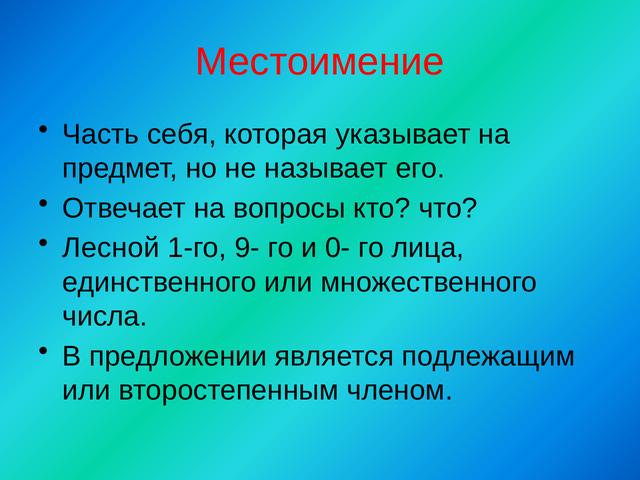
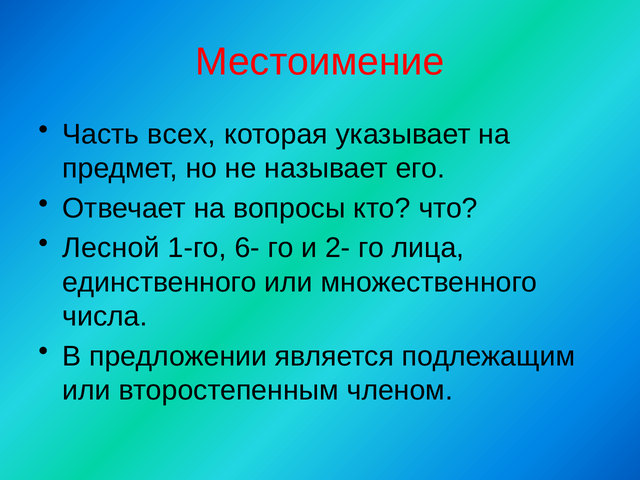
себя: себя -> всех (182, 134)
9-: 9- -> 6- (247, 248)
0-: 0- -> 2- (338, 248)
